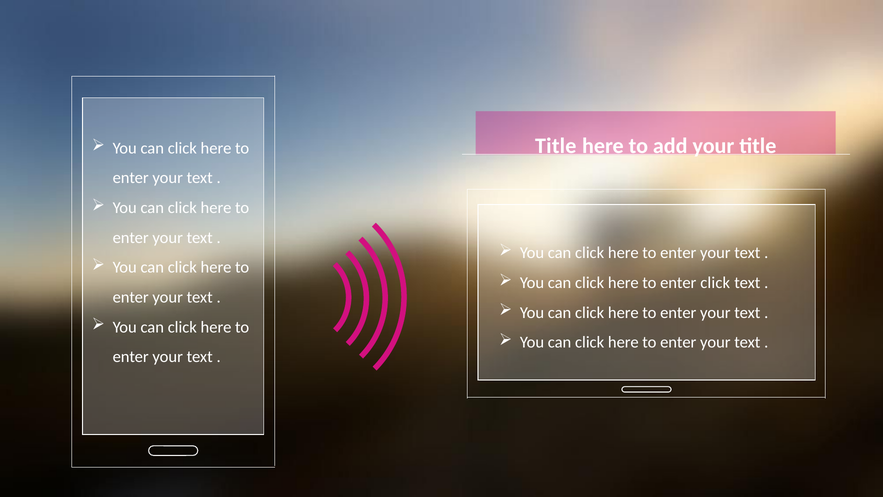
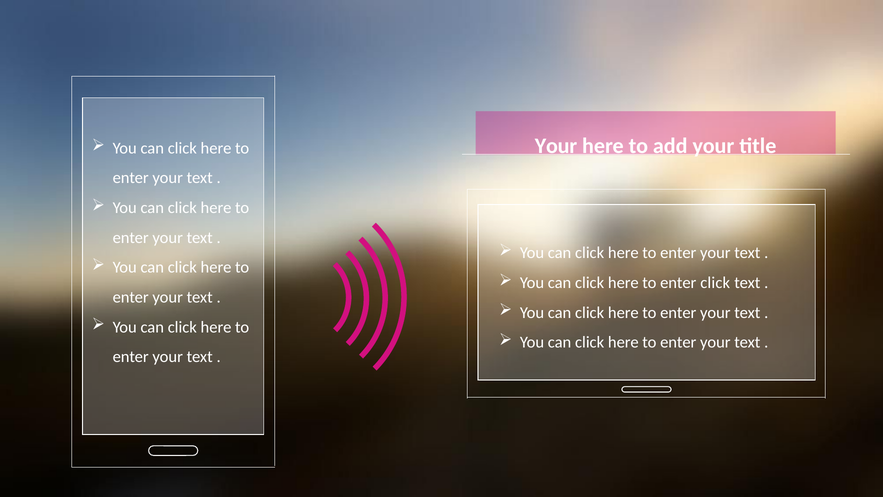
Title: Title -> Your (556, 146)
